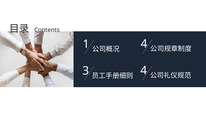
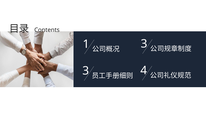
4: 4 -> 3 (144, 44)
